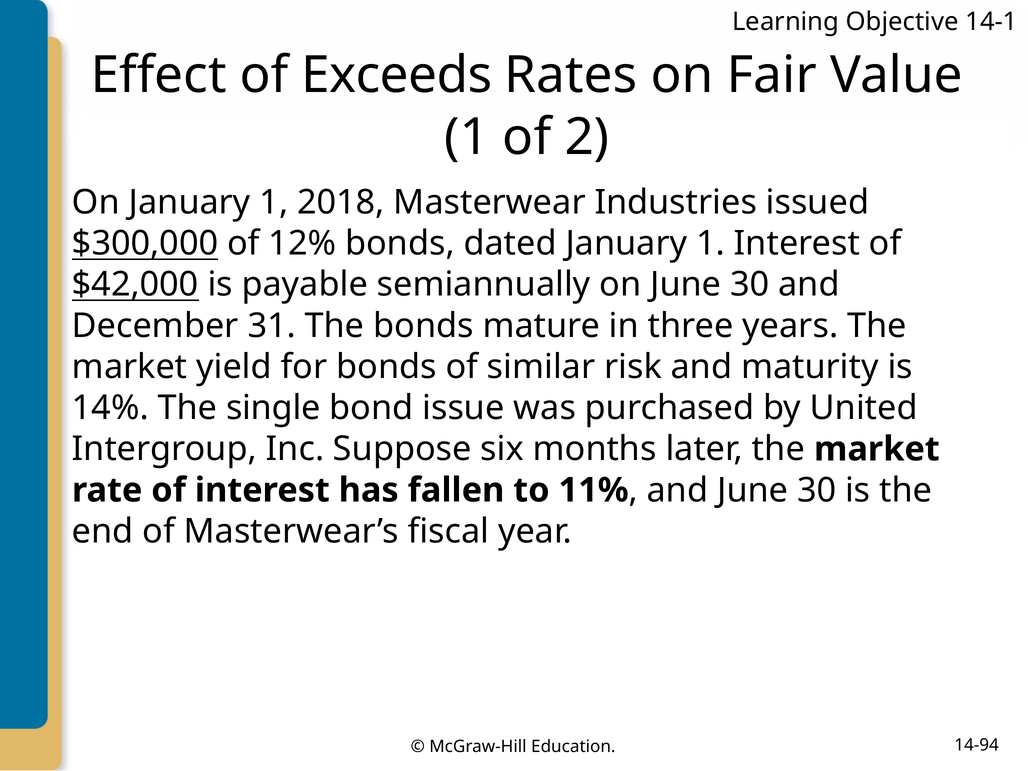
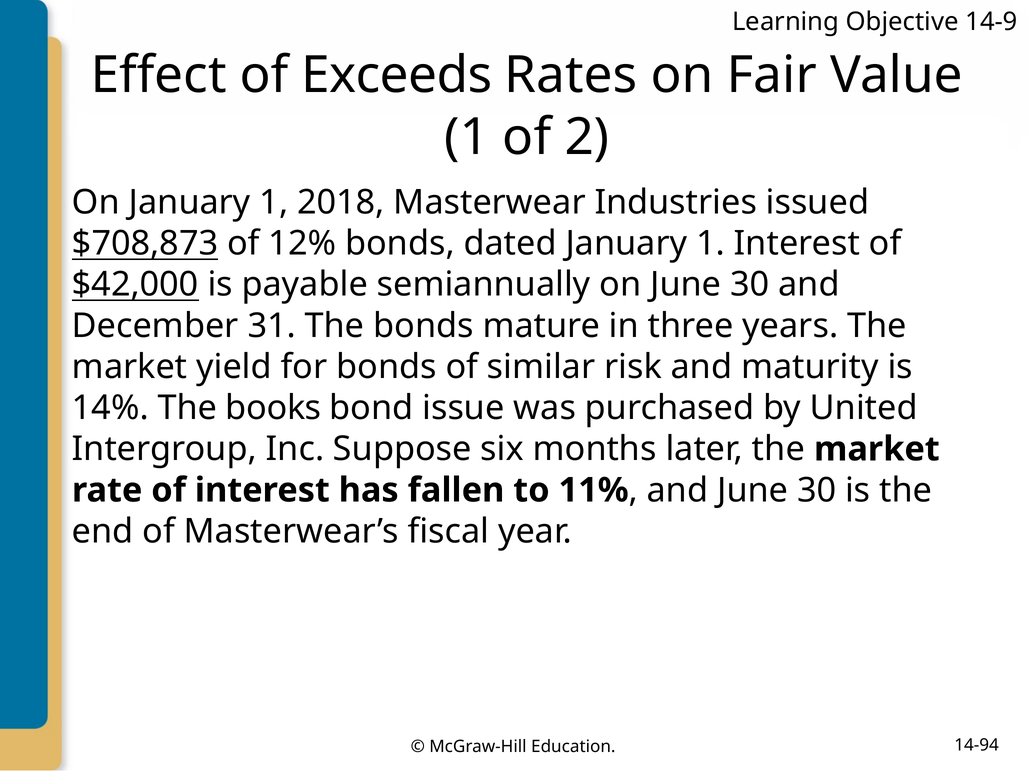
14-1: 14-1 -> 14-9 (991, 22)
$300,000: $300,000 -> $708,873 (145, 244)
single: single -> books (273, 408)
